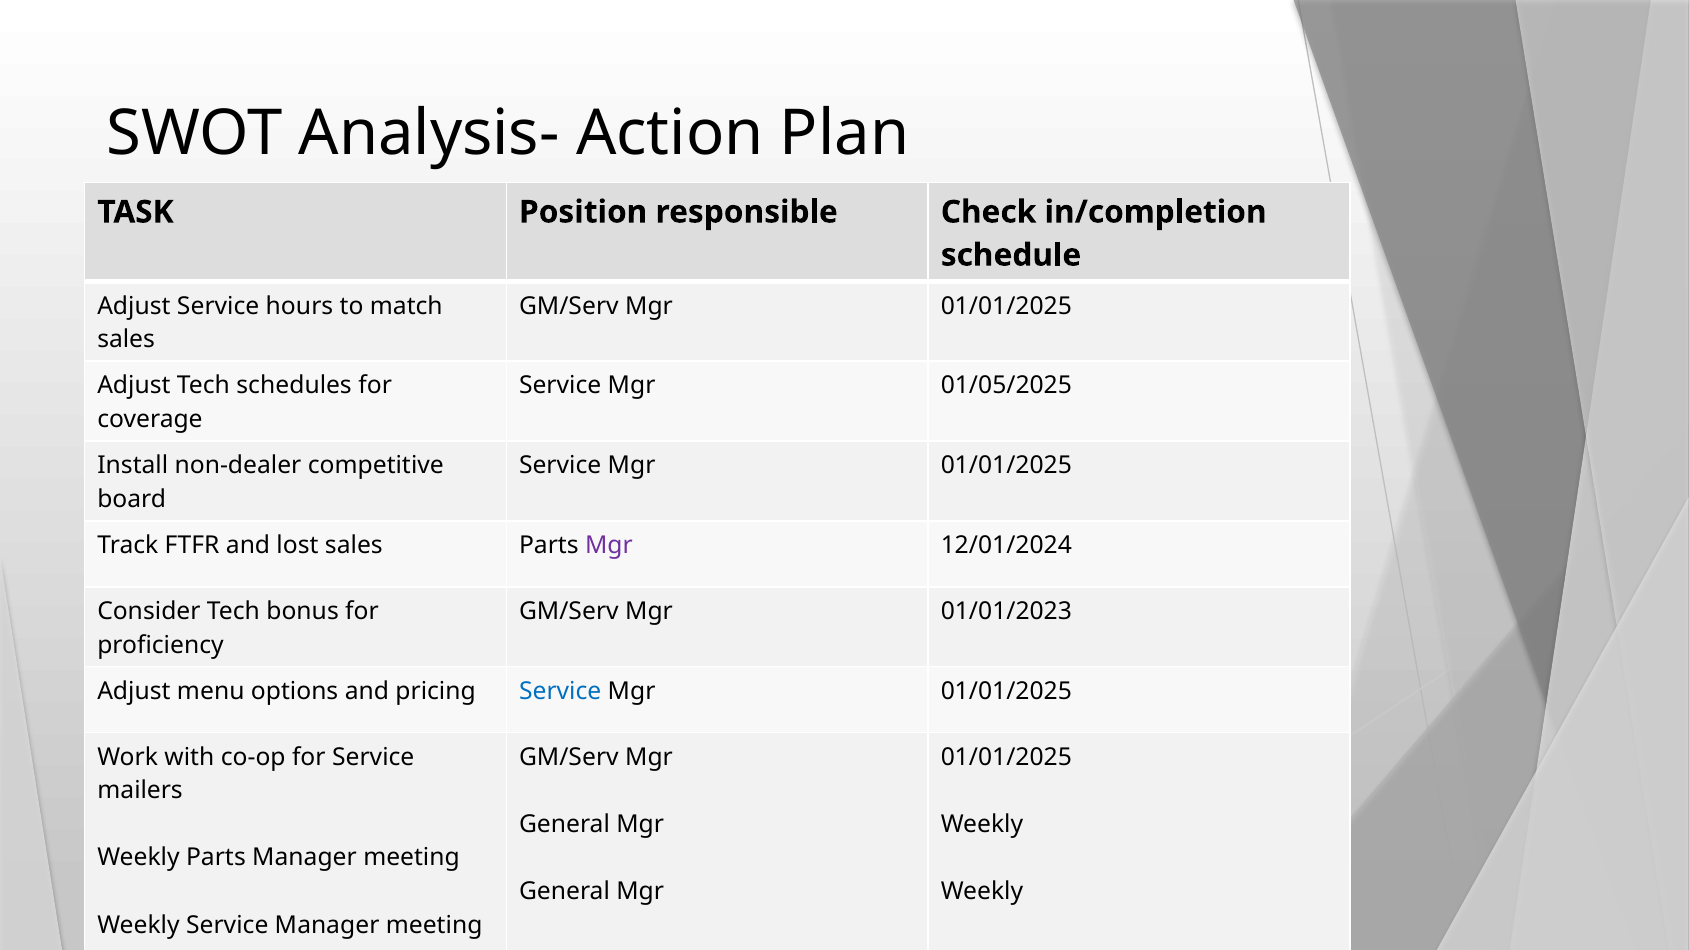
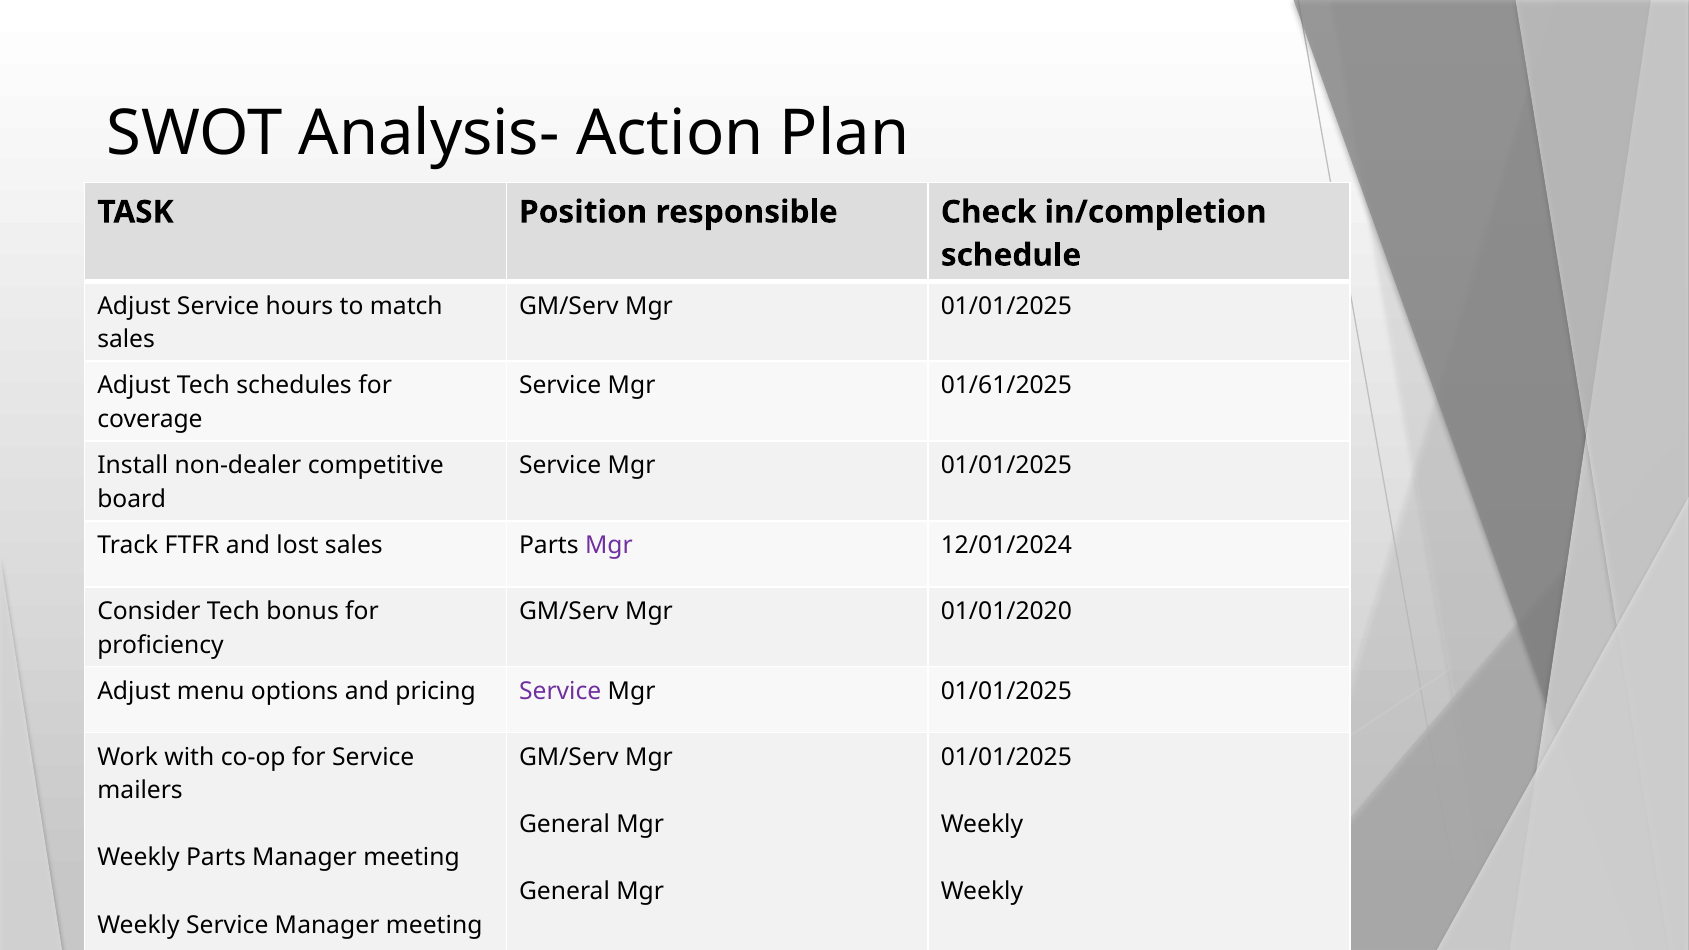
01/05/2025: 01/05/2025 -> 01/61/2025 (1006, 386)
01/01/2023: 01/01/2023 -> 01/01/2020 (1006, 611)
Service colour: blue -> purple (560, 691)
